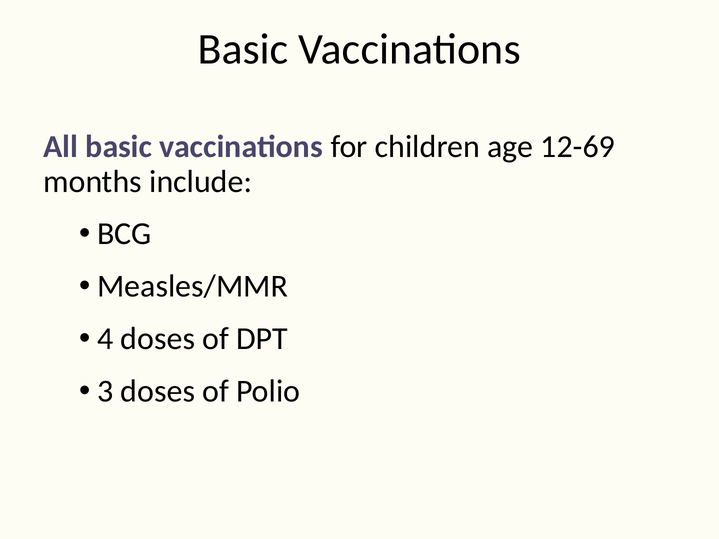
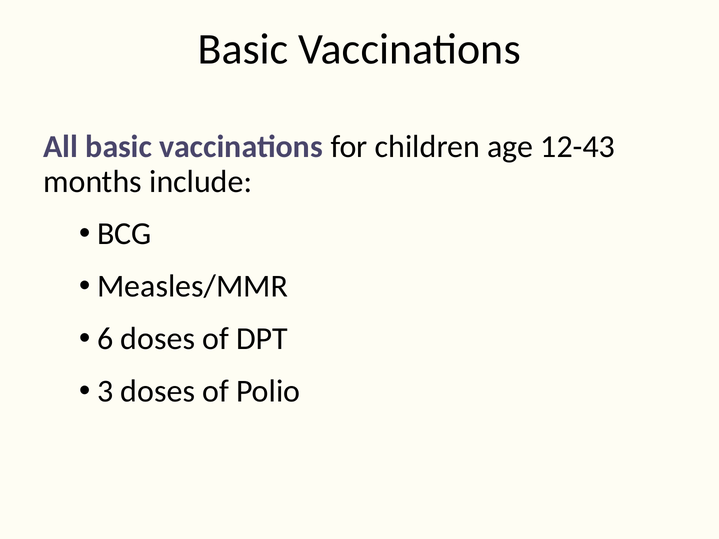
12-69: 12-69 -> 12-43 (578, 147)
4: 4 -> 6 (105, 339)
